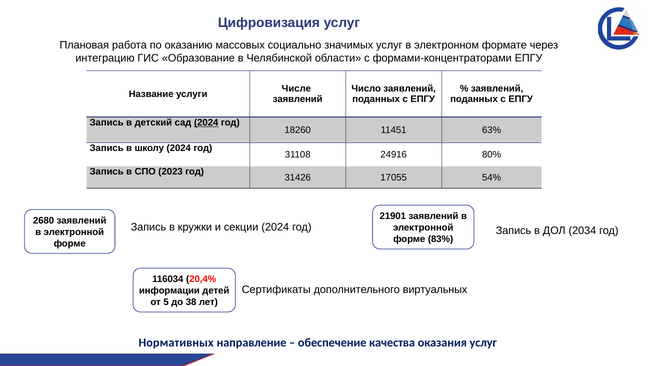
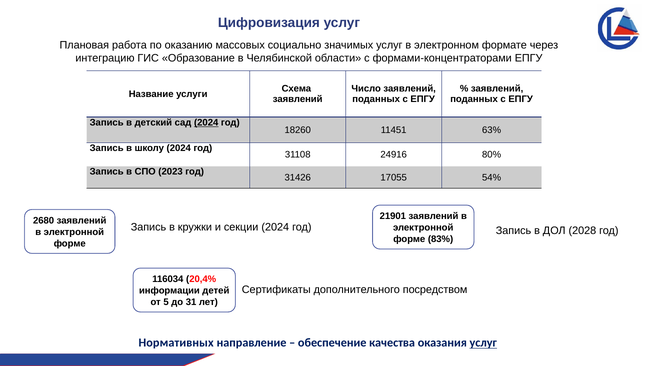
Числе: Числе -> Схема (296, 89)
2034: 2034 -> 2028 (582, 230)
виртуальных: виртуальных -> посредством (435, 289)
38: 38 -> 31 (191, 302)
услуг underline: none -> present (483, 343)
